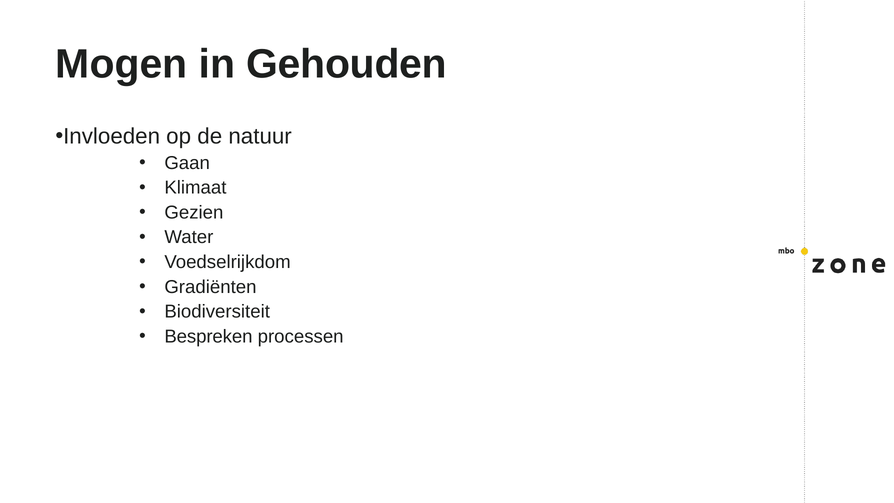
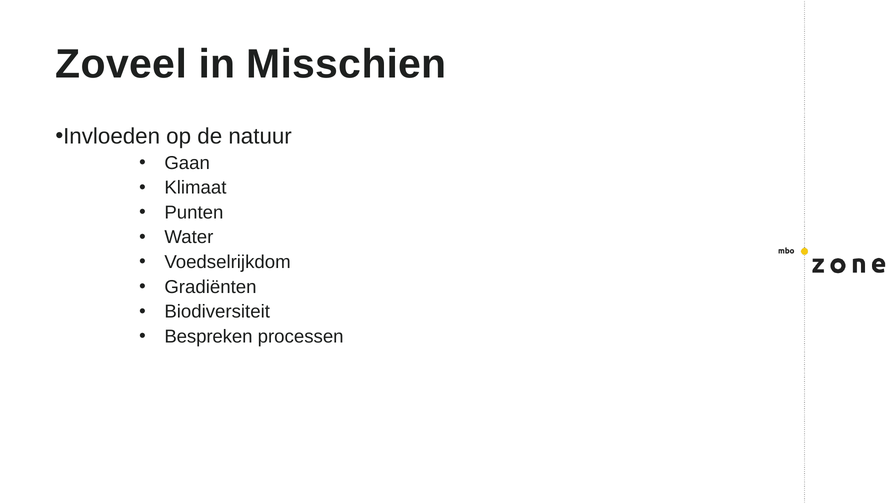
Mogen: Mogen -> Zoveel (121, 64)
Gehouden: Gehouden -> Misschien (346, 64)
Gezien: Gezien -> Punten (194, 212)
